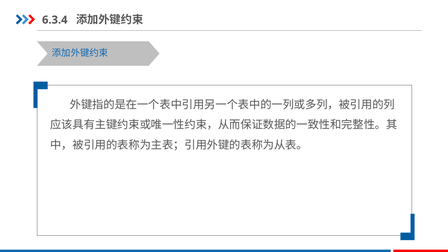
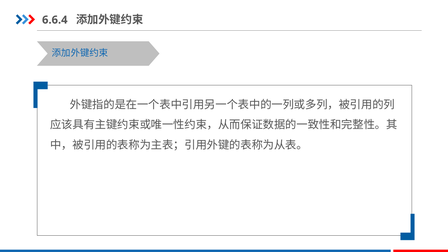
6.3.4: 6.3.4 -> 6.6.4 (55, 20)
